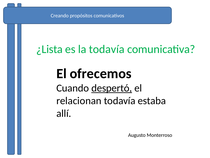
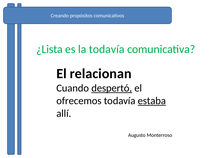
ofrecemos: ofrecemos -> relacionan (101, 73)
relacionan: relacionan -> ofrecemos (79, 100)
estaba underline: none -> present (152, 100)
